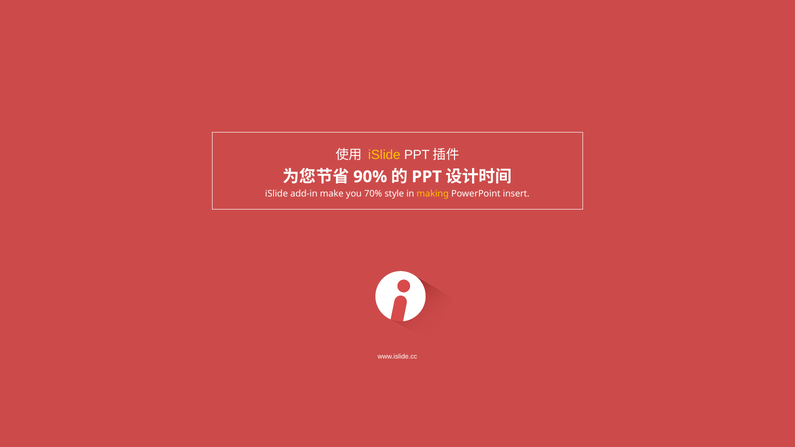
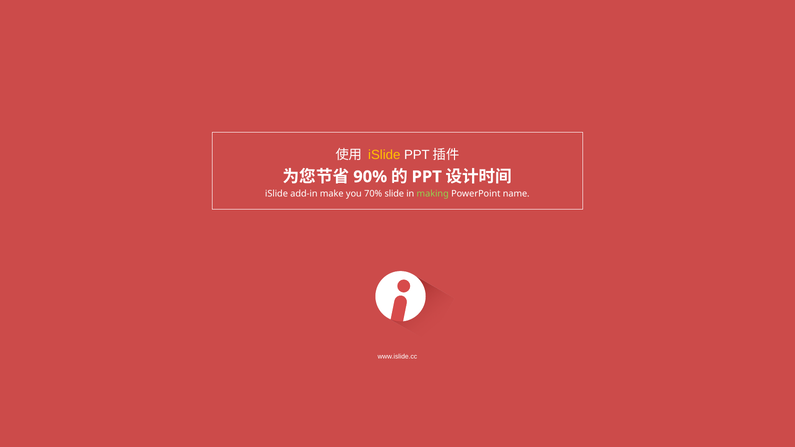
style: style -> slide (394, 194)
making colour: yellow -> light green (433, 194)
insert: insert -> name (516, 194)
